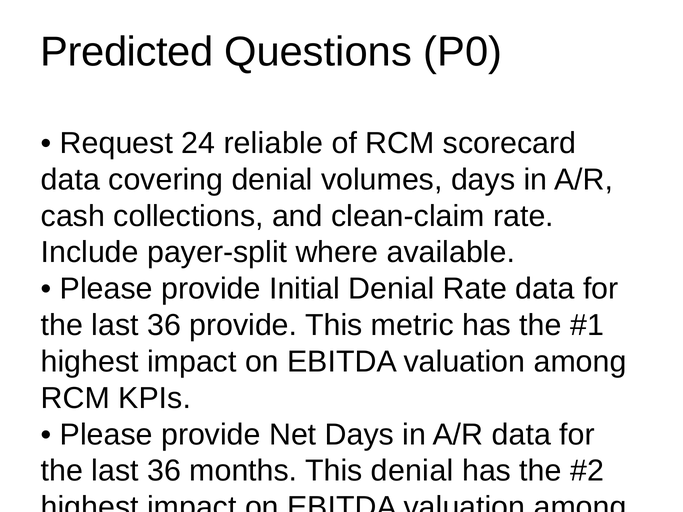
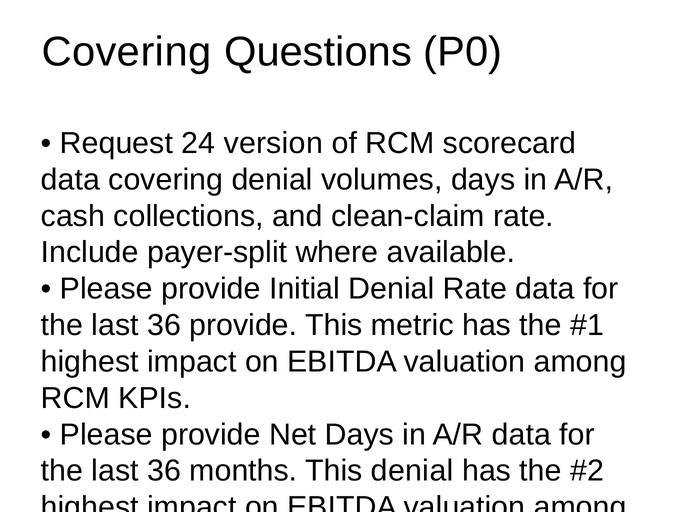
Predicted: Predicted -> Covering (126, 52)
reliable: reliable -> version (273, 143)
